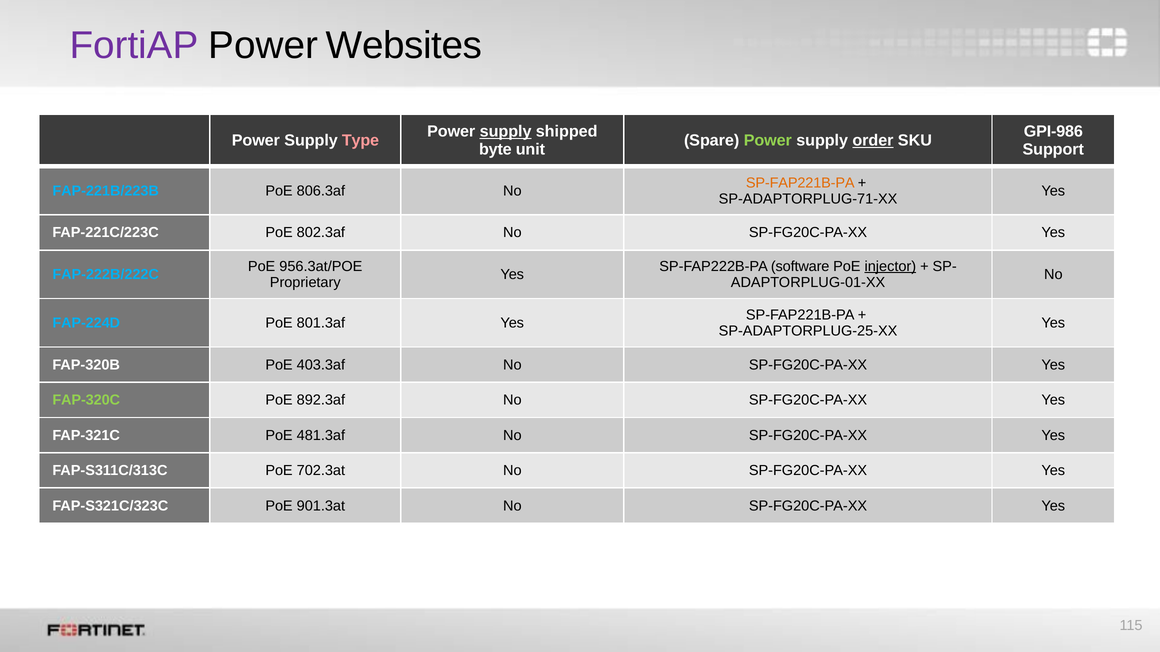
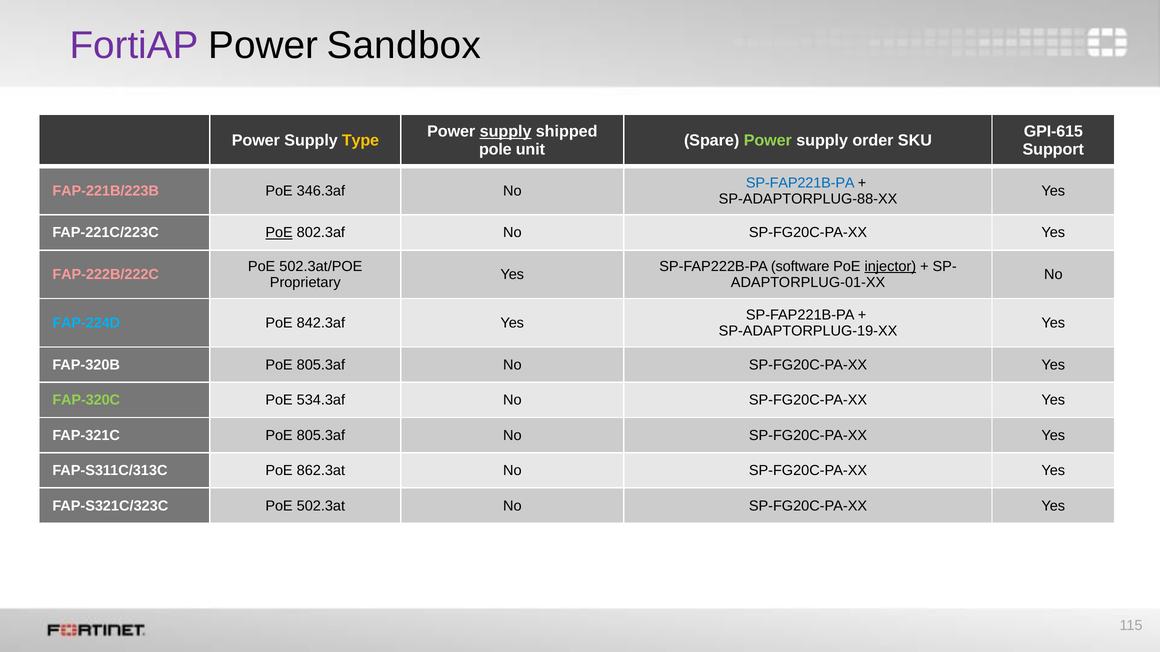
Websites: Websites -> Sandbox (404, 46)
GPI-986: GPI-986 -> GPI-615 (1053, 132)
Type colour: pink -> yellow (360, 141)
order underline: present -> none (873, 141)
byte: byte -> pole (495, 150)
SP-FAP221B-PA colour: orange -> blue (800, 183)
FAP-221B/223B colour: light blue -> pink (106, 191)
806.3af: 806.3af -> 346.3af (321, 191)
SP-ADAPTORPLUG-71-XX: SP-ADAPTORPLUG-71-XX -> SP-ADAPTORPLUG-88-XX (808, 199)
PoE underline: none -> present (279, 233)
956.3at/POE: 956.3at/POE -> 502.3at/POE (321, 267)
FAP-222B/222C colour: light blue -> pink (106, 275)
801.3af: 801.3af -> 842.3af (321, 323)
SP-ADAPTORPLUG-25-XX: SP-ADAPTORPLUG-25-XX -> SP-ADAPTORPLUG-19-XX (808, 331)
FAP-320B PoE 403.3af: 403.3af -> 805.3af (321, 365)
892.3af: 892.3af -> 534.3af (321, 400)
FAP-321C PoE 481.3af: 481.3af -> 805.3af (321, 436)
702.3at: 702.3at -> 862.3at (321, 471)
901.3at: 901.3at -> 502.3at (321, 506)
